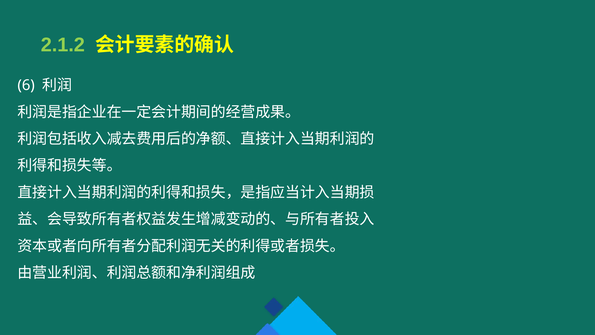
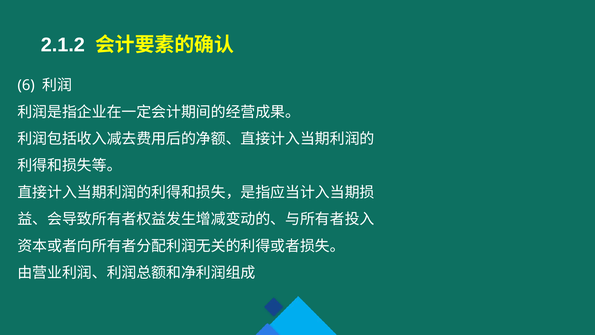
2.1.2 colour: light green -> white (63, 45)
